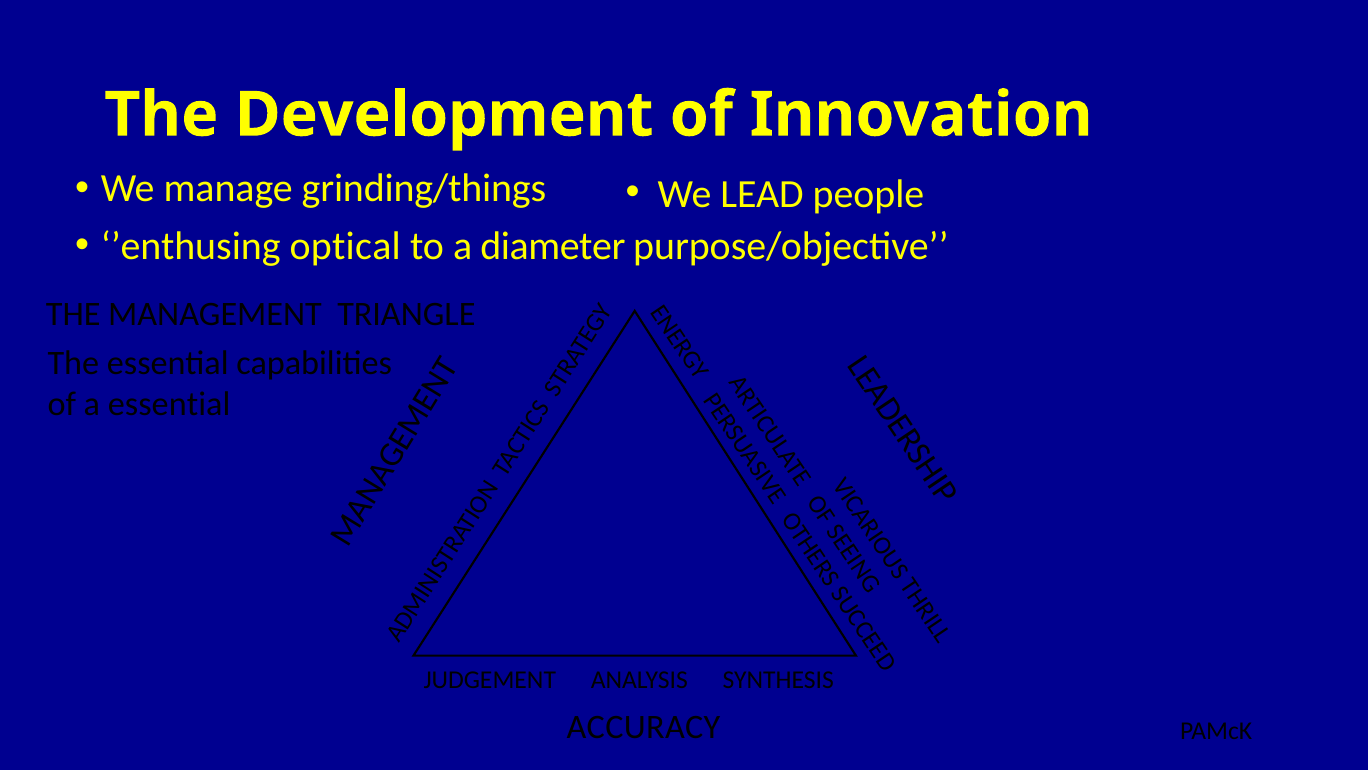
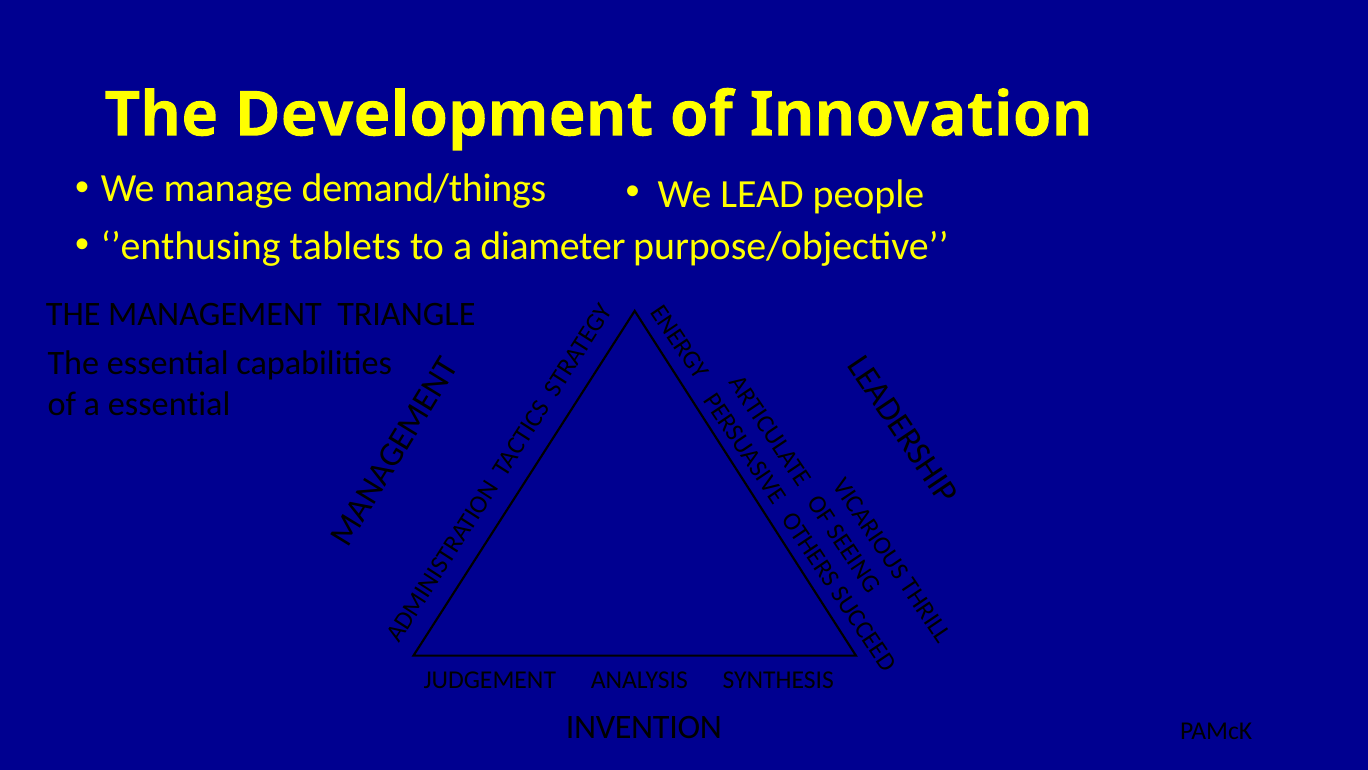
grinding/things: grinding/things -> demand/things (424, 188)
optical: optical -> tablets (345, 246)
ACCURACY: ACCURACY -> INVENTION (644, 727)
